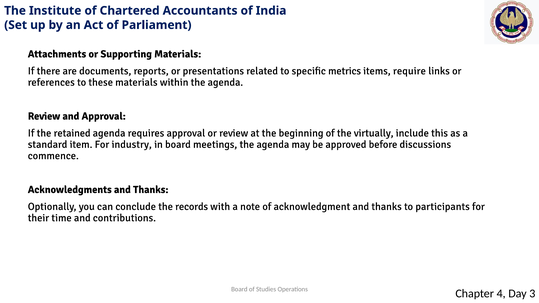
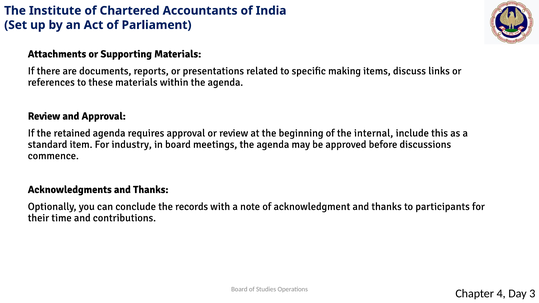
metrics: metrics -> making (345, 71)
require: require -> discuss (409, 71)
virtually: virtually -> internal (374, 133)
